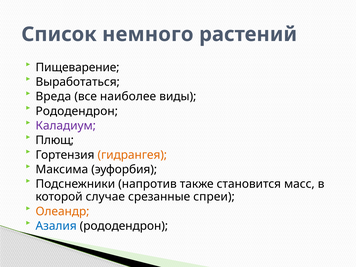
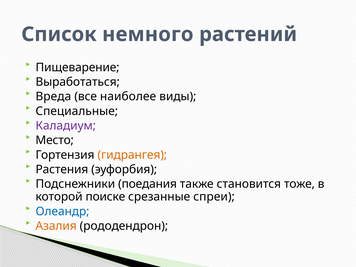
Рододендрон: Рододендрон -> Специальные (77, 111)
Плющ: Плющ -> Место (55, 140)
Максима: Максима -> Растения (62, 169)
напротив: напротив -> поедания (148, 184)
масс: масс -> тоже (299, 184)
случае: случае -> поиске (105, 197)
Олеандр colour: orange -> blue (62, 211)
Азалия colour: blue -> orange (56, 226)
